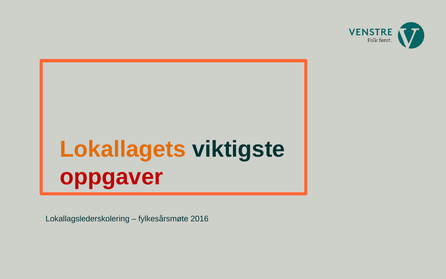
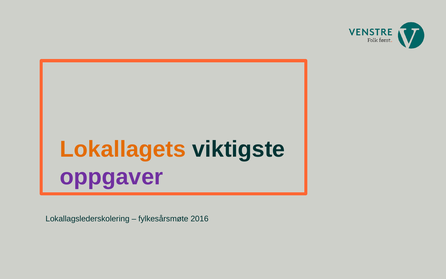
oppgaver colour: red -> purple (112, 177)
